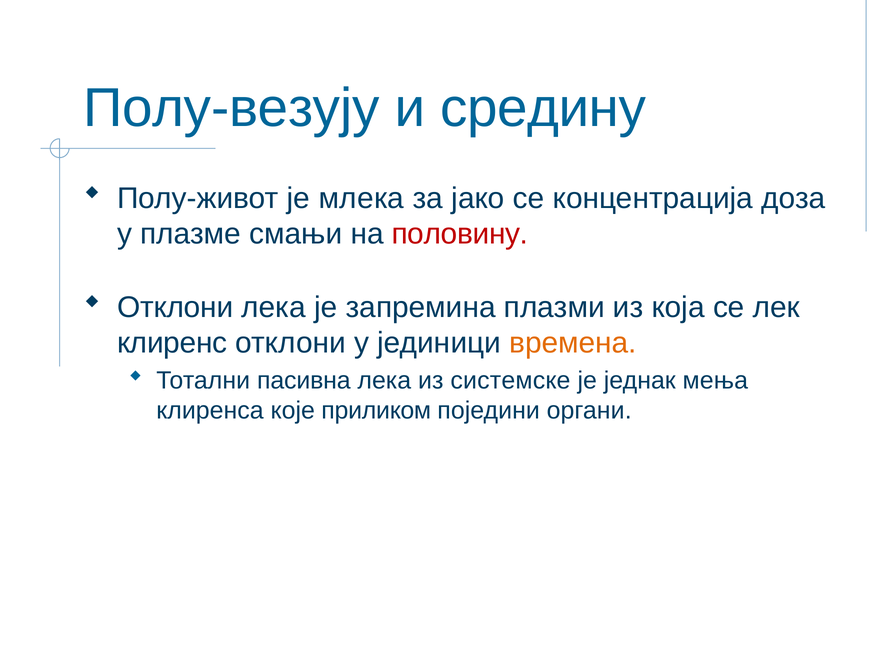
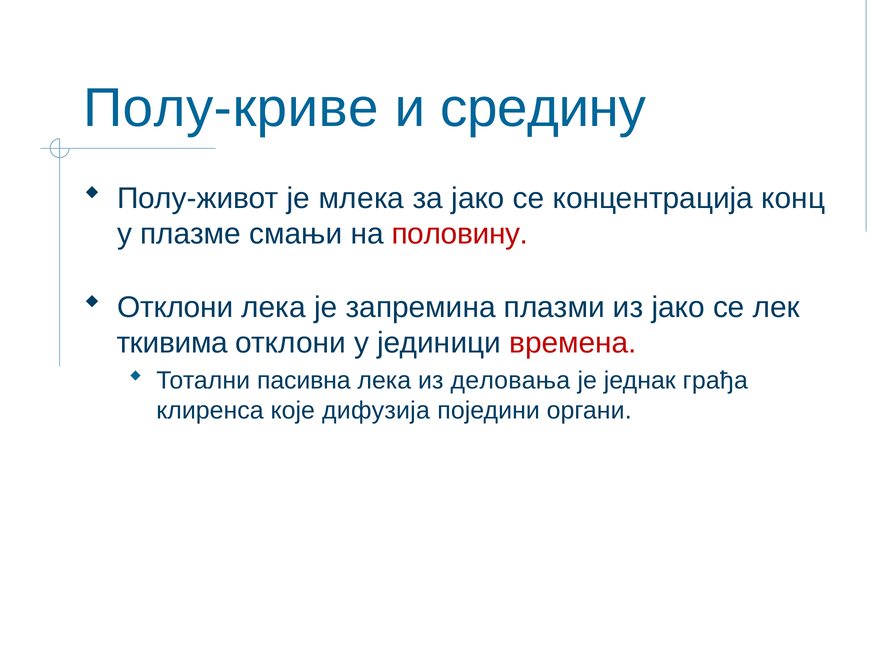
Полу-везују: Полу-везују -> Полу-криве (231, 108)
доза: доза -> конц (793, 198)
из која: која -> јако (678, 307)
клиренс: клиренс -> ткивима (172, 343)
времена colour: orange -> red (573, 343)
системске: системске -> деловања (510, 381)
мења: мења -> грађа (715, 381)
приликом: приликом -> дифузија (376, 410)
